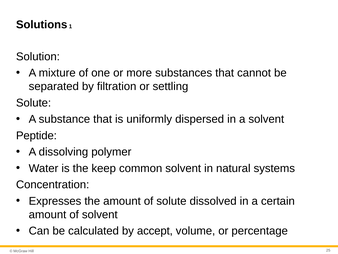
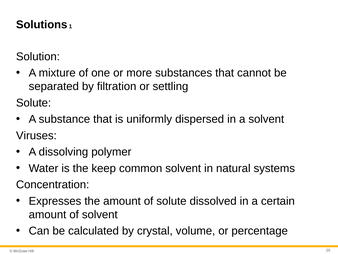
Peptide: Peptide -> Viruses (36, 135)
accept: accept -> crystal (155, 231)
